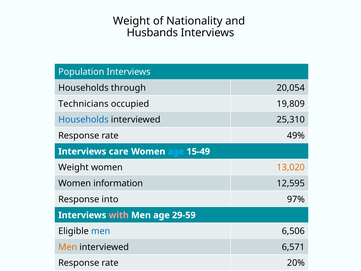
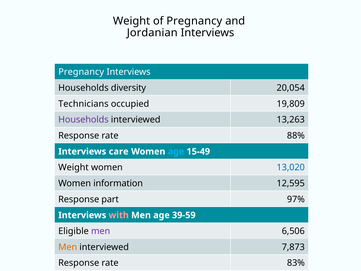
of Nationality: Nationality -> Pregnancy (194, 21)
Husbands: Husbands -> Jordanian (152, 33)
Population: Population -> Pregnancy (81, 72)
through: through -> diversity (128, 88)
Households colour: blue -> purple (83, 120)
25,310: 25,310 -> 13,263 (291, 120)
49%: 49% -> 88% (296, 135)
13,020 colour: orange -> blue (291, 167)
into: into -> part (110, 199)
29-59: 29-59 -> 39-59 (184, 215)
men colour: blue -> purple (101, 231)
6,571: 6,571 -> 7,873 (293, 247)
20%: 20% -> 83% (296, 263)
